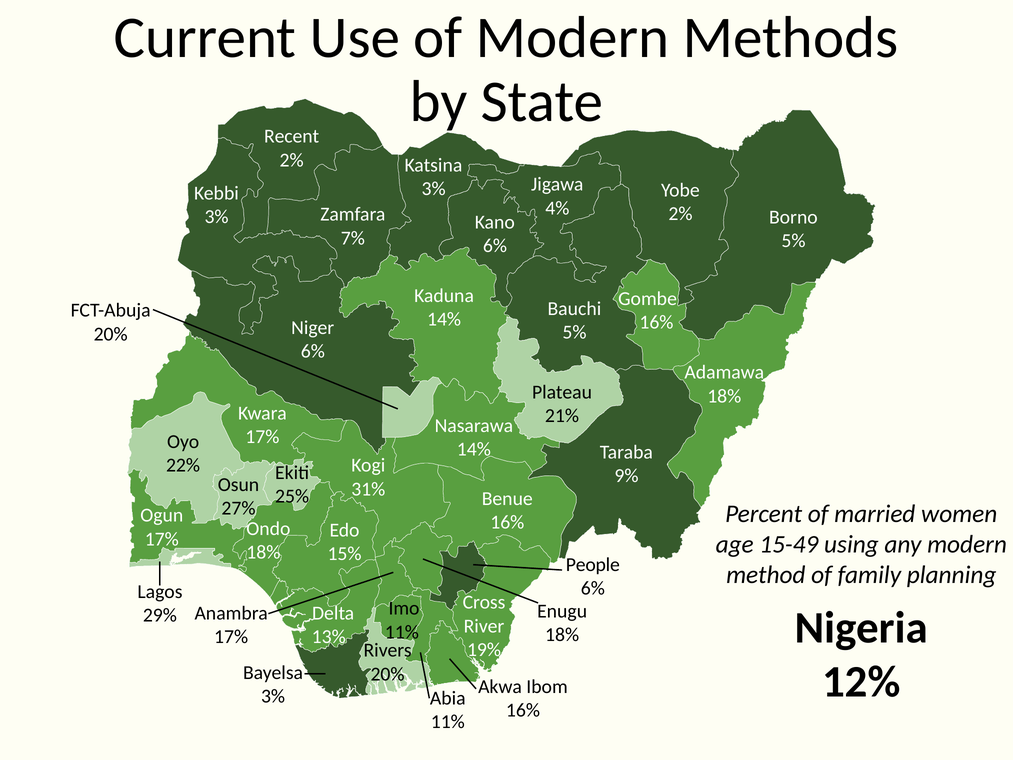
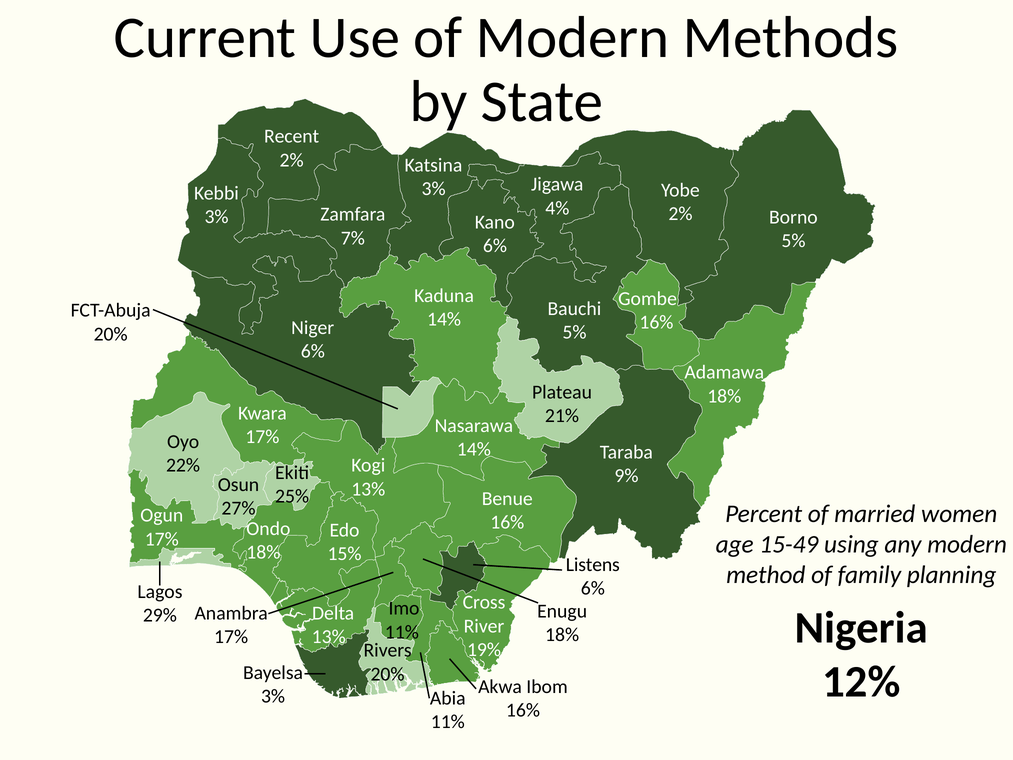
31%: 31% -> 13% (368, 489)
People: People -> Listens (593, 564)
